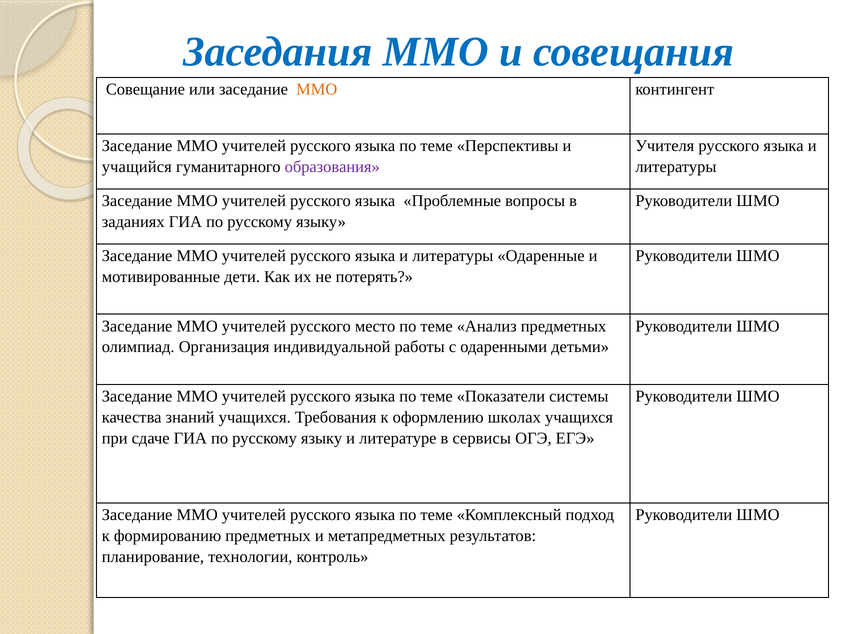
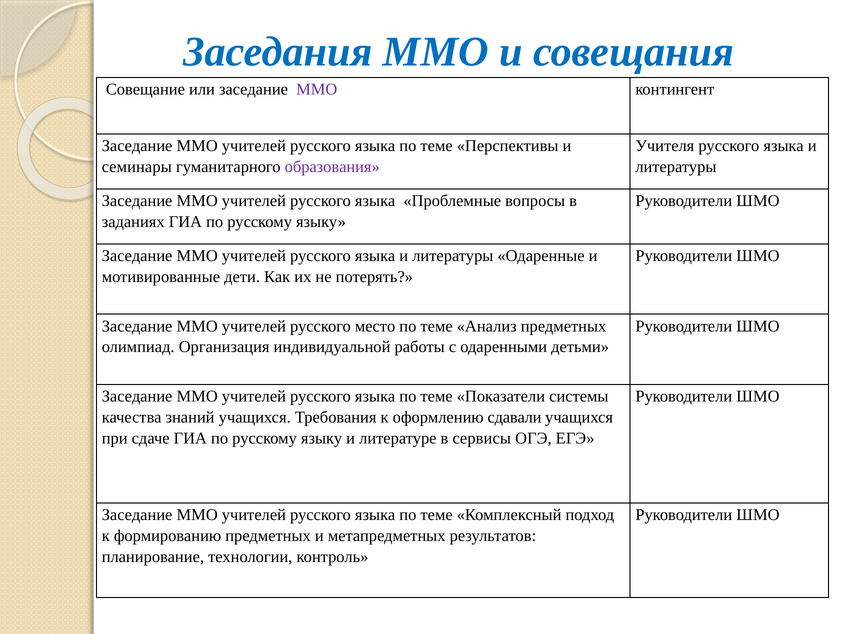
ММО colour: orange -> purple (317, 89)
учащийся: учащийся -> семинары (137, 167)
школах: школах -> сдавали (515, 417)
